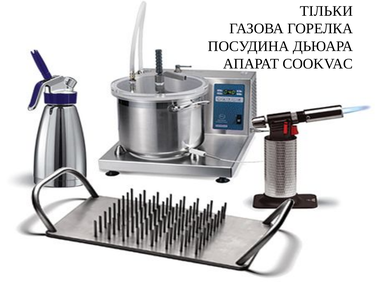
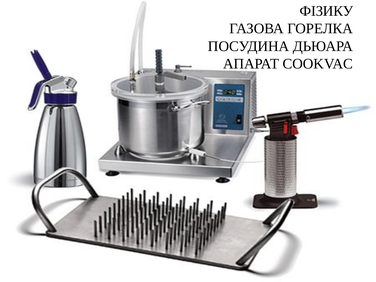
ТІЛЬКИ: ТІЛЬКИ -> ФІЗИКУ (327, 11)
